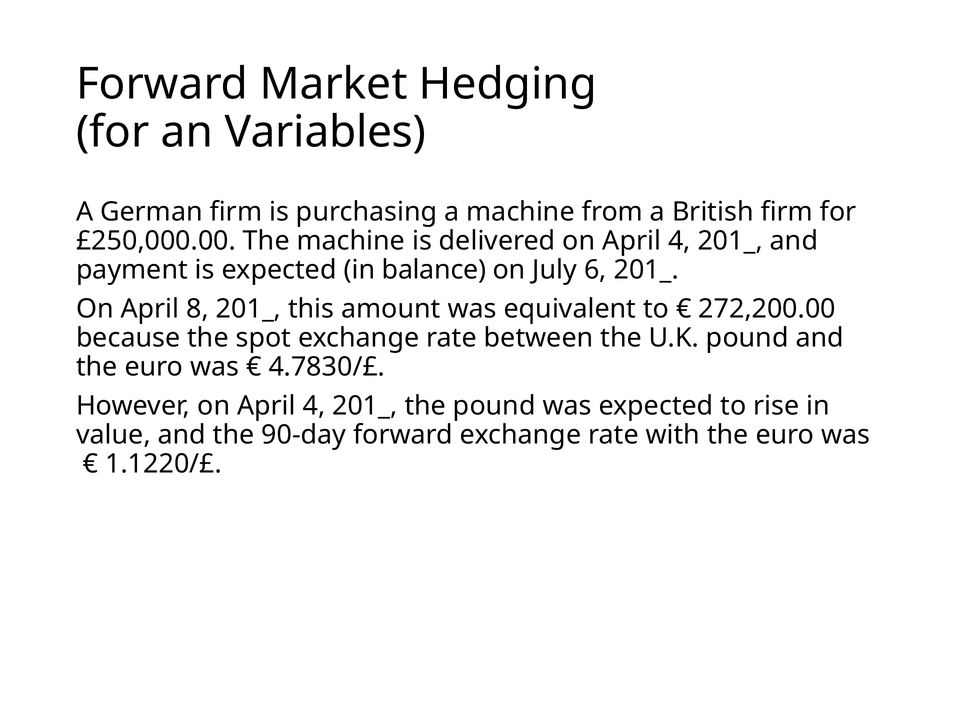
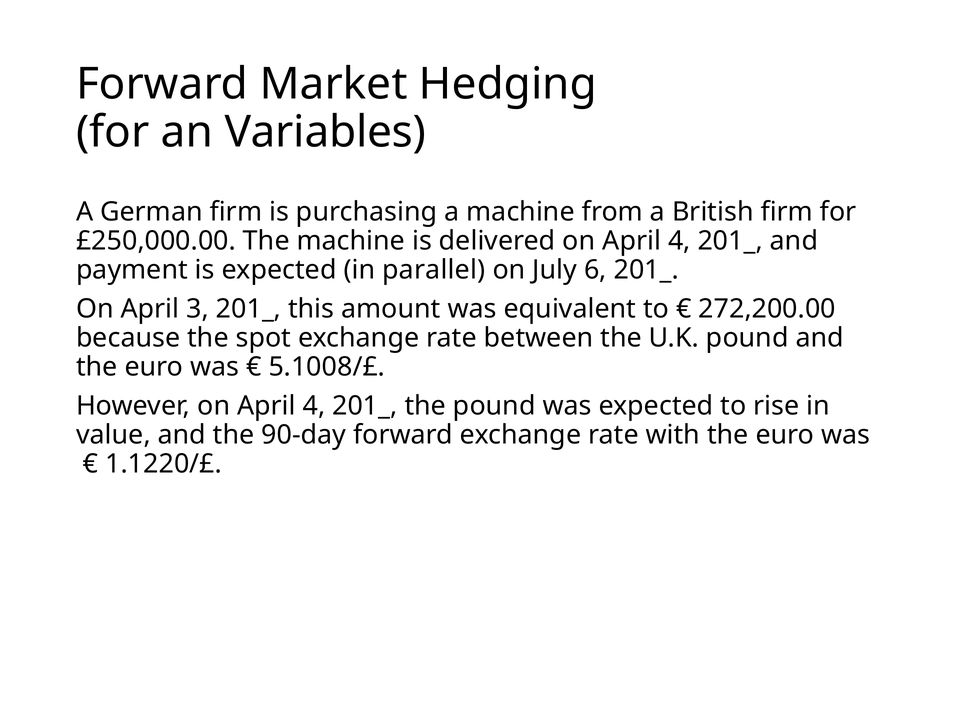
balance: balance -> parallel (434, 270)
8: 8 -> 3 (198, 309)
4.7830/£: 4.7830/£ -> 5.1008/£ (327, 367)
